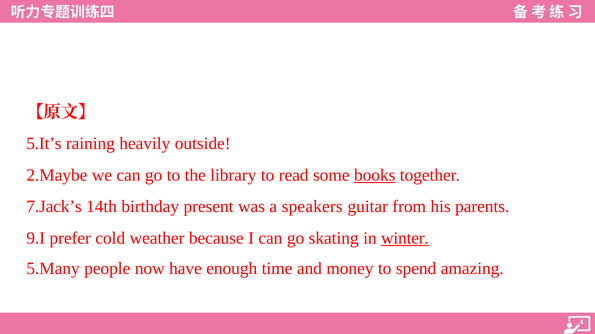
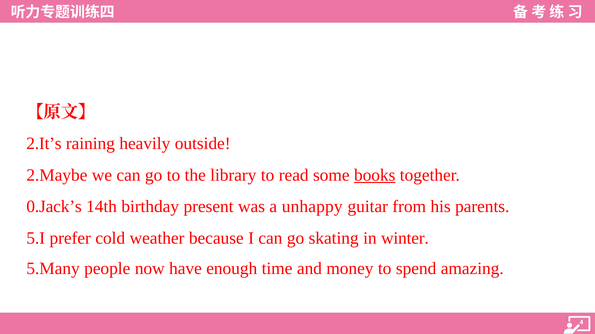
5.It’s: 5.It’s -> 2.It’s (44, 144)
7.Jack’s: 7.Jack’s -> 0.Jack’s (54, 207)
speakers: speakers -> unhappy (312, 207)
9.I: 9.I -> 5.I (36, 239)
winter underline: present -> none (405, 239)
